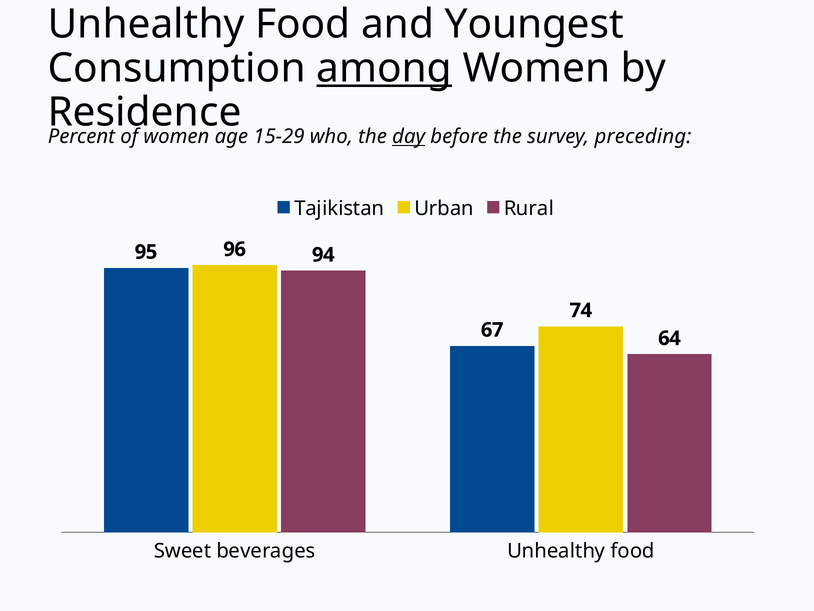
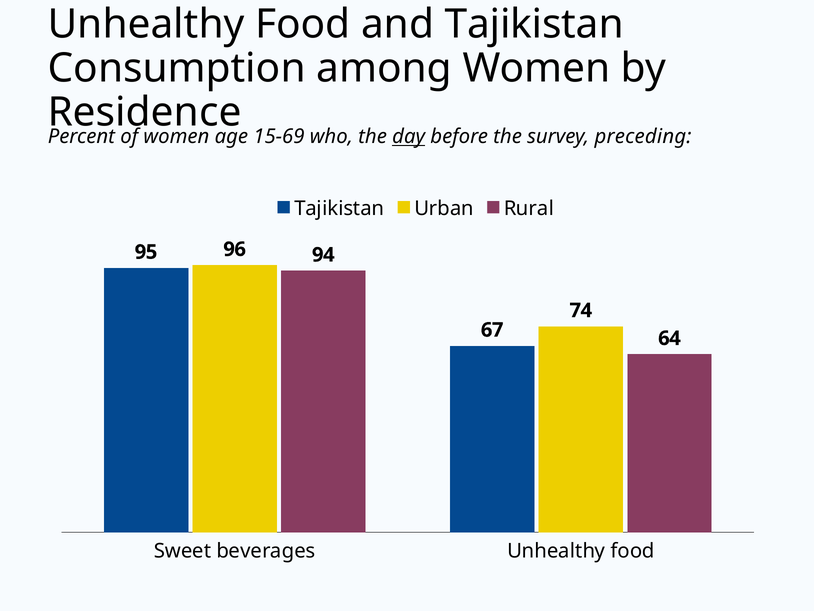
and Youngest: Youngest -> Tajikistan (534, 24)
among underline: present -> none (384, 68)
15-29: 15-29 -> 15-69 (279, 137)
